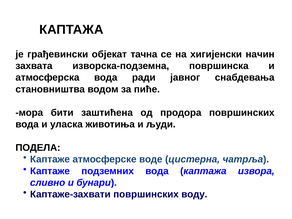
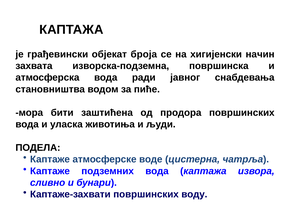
тачна: тачна -> броја (144, 54)
